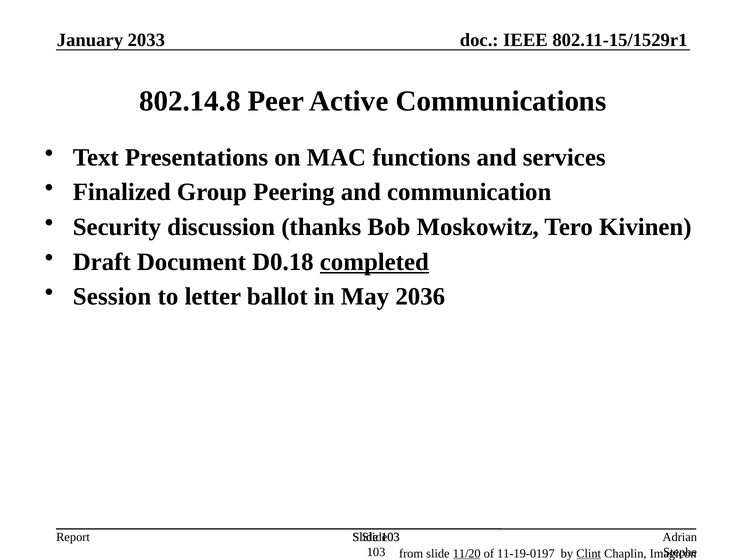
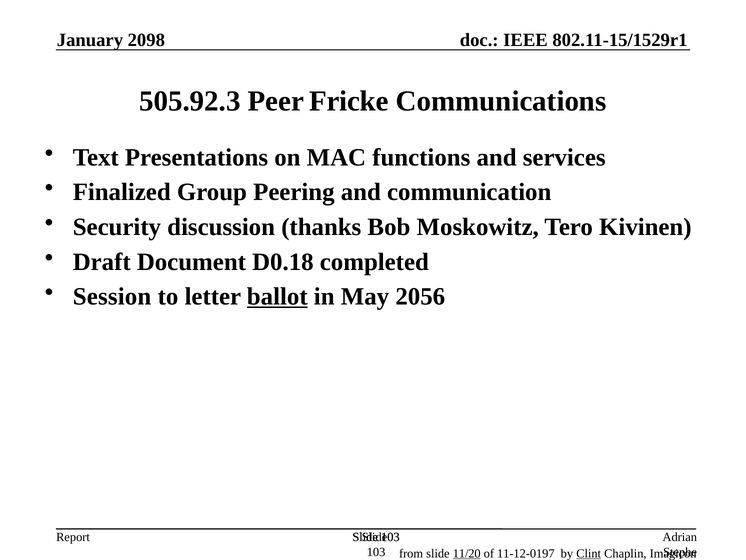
2033: 2033 -> 2098 (146, 40)
802.14.8: 802.14.8 -> 505.92.3 (190, 101)
Active: Active -> Fricke (349, 101)
completed underline: present -> none (374, 262)
ballot underline: none -> present (277, 296)
2036: 2036 -> 2056 (420, 296)
11-19-0197: 11-19-0197 -> 11-12-0197 (526, 553)
